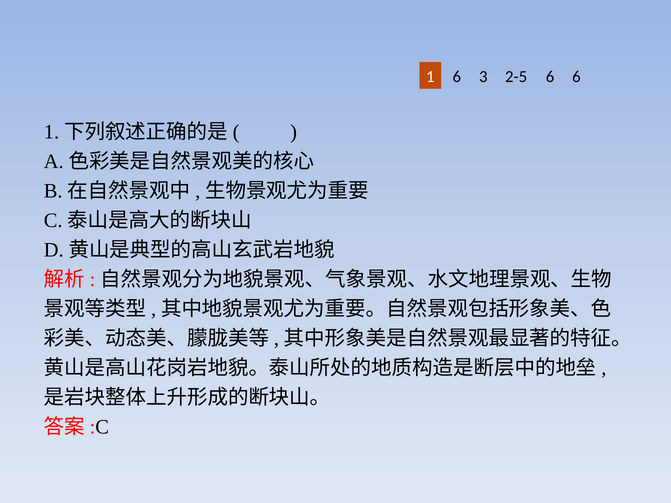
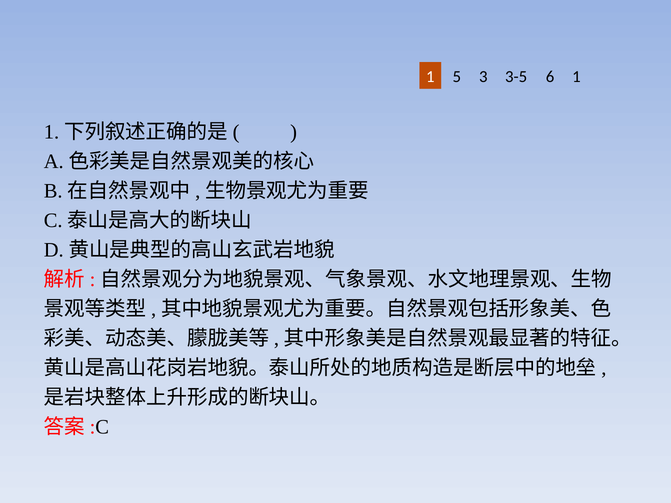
1 6: 6 -> 5 (457, 77)
2-5: 2-5 -> 3-5 (516, 77)
6 6: 6 -> 1 (576, 77)
